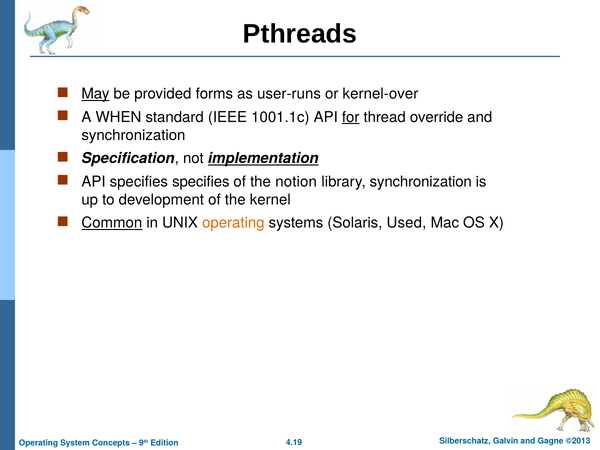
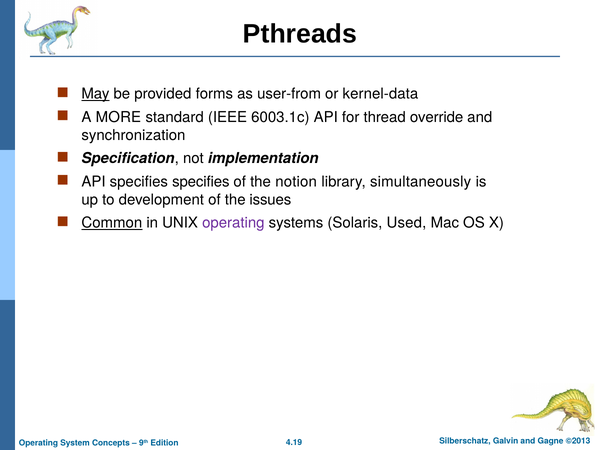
user-runs: user-runs -> user-from (289, 94)
kernel-over: kernel-over -> kernel-data (380, 94)
WHEN: WHEN -> MORE (118, 117)
1001.1c: 1001.1c -> 6003.1c (280, 117)
for underline: present -> none (351, 117)
implementation underline: present -> none (263, 158)
library synchronization: synchronization -> simultaneously (421, 182)
kernel: kernel -> issues (270, 200)
operating colour: orange -> purple (233, 223)
